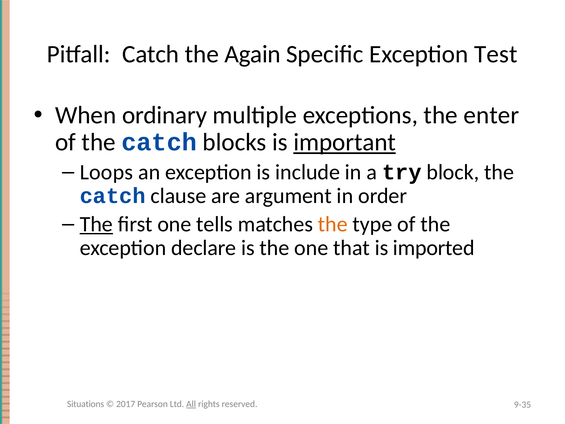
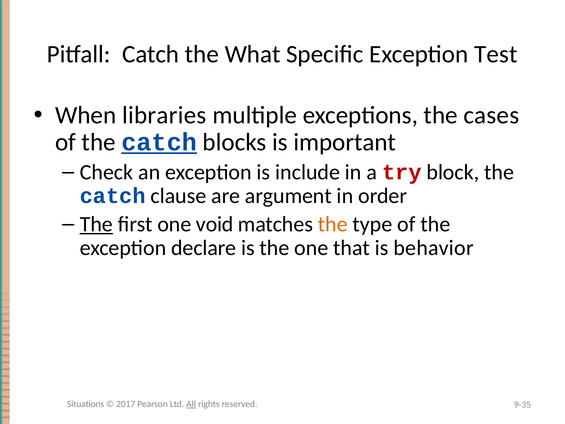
Again: Again -> What (253, 54)
ordinary: ordinary -> libraries (164, 115)
enter: enter -> cases (491, 115)
catch underline: none -> present (159, 142)
important underline: present -> none (345, 142)
Loops: Loops -> Check (107, 172)
try colour: black -> red (402, 172)
tells: tells -> void (215, 224)
imported: imported -> behavior (434, 248)
